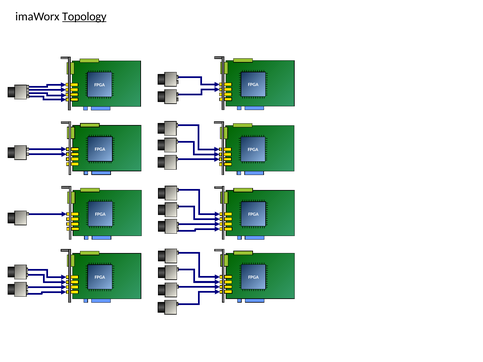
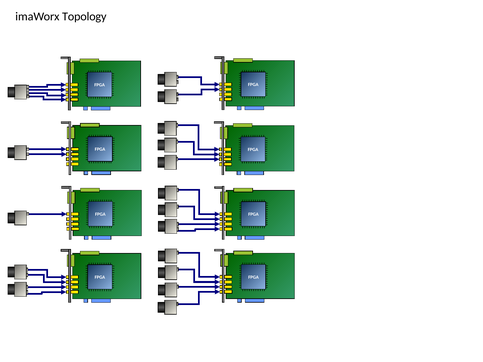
Topology underline: present -> none (84, 16)
